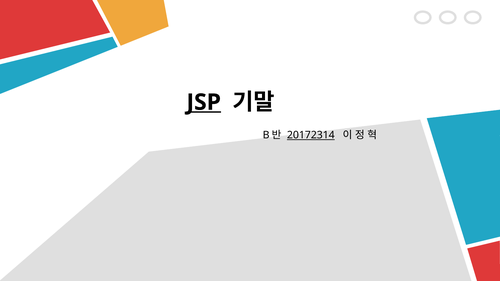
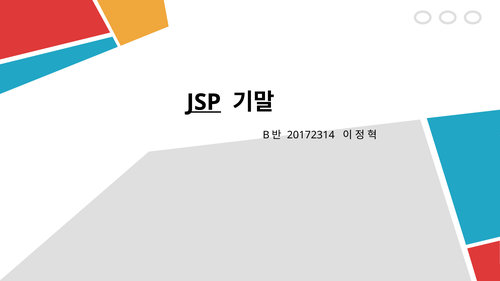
20172314 underline: present -> none (311, 135)
